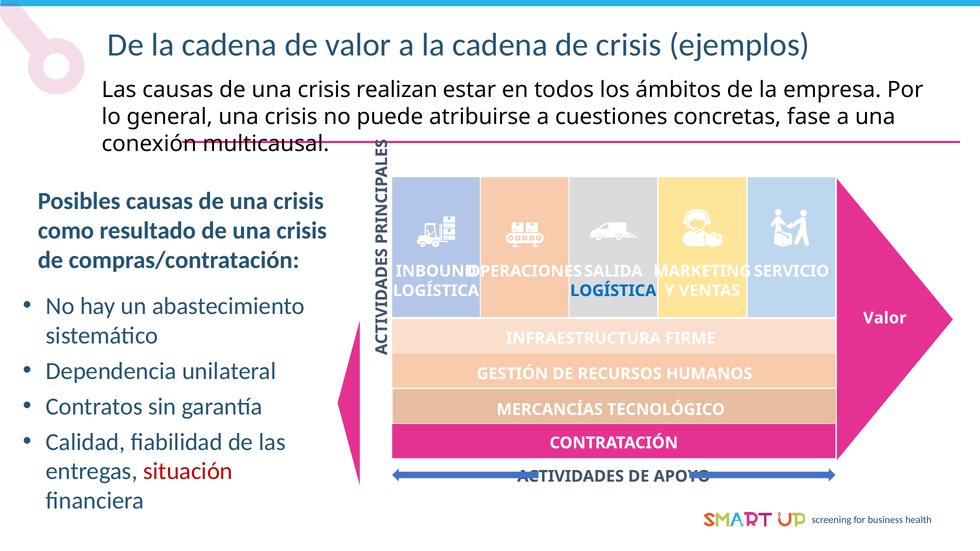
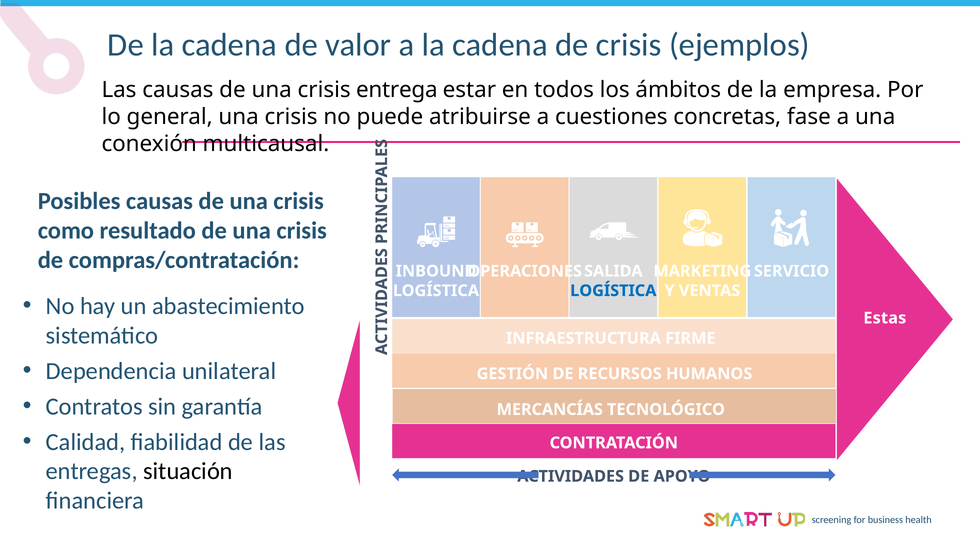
realizan: realizan -> entrega (397, 90)
Valor: Valor -> Estas (885, 318)
situación colour: red -> black (188, 472)
